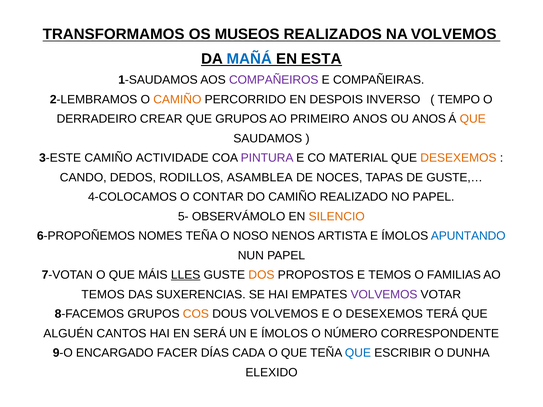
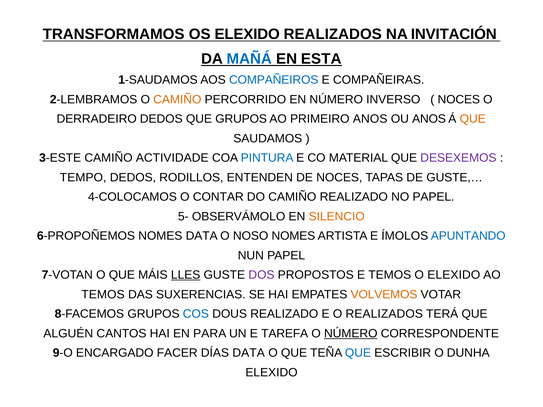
OS MUSEOS: MUSEOS -> ELEXIDO (247, 34)
NA VOLVEMOS: VOLVEMOS -> INVITACIÓN (454, 34)
COMPAÑEIROS colour: purple -> blue (274, 80)
EN DESPOIS: DESPOIS -> NÚMERO (336, 99)
TEMPO: TEMPO -> NOCES (459, 99)
DERRADEIRO CREAR: CREAR -> DEDOS (161, 119)
PINTURA colour: purple -> blue (267, 158)
DESEXEMOS colour: orange -> purple (458, 158)
CANDO: CANDO -> TEMPO (83, 178)
ASAMBLEA: ASAMBLEA -> ENTENDEN (260, 178)
NOMES TEÑA: TEÑA -> DATA (202, 236)
NOSO NENOS: NENOS -> NOMES (293, 236)
DOS colour: orange -> purple (261, 275)
O FAMILIAS: FAMILIAS -> ELEXIDO (454, 275)
VOLVEMOS colour: purple -> orange (384, 295)
COS colour: orange -> blue (196, 314)
DOUS VOLVEMOS: VOLVEMOS -> REALIZADO (284, 314)
O DESEXEMOS: DESEXEMOS -> REALIZADOS (384, 314)
SERÁ: SERÁ -> PARA (210, 334)
UN E ÍMOLOS: ÍMOLOS -> TAREFA (285, 334)
NÚMERO underline: none -> present (351, 334)
DÍAS CADA: CADA -> DATA (249, 353)
